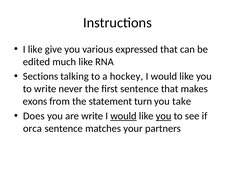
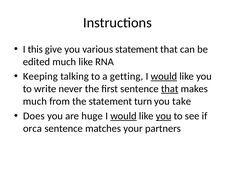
I like: like -> this (35, 49)
various expressed: expressed -> statement (137, 49)
Sections: Sections -> Keeping (40, 76)
hockey: hockey -> getting (127, 76)
would underline: none -> present (164, 76)
that underline: none -> present (170, 89)
exons: exons -> much (35, 102)
are write: write -> huge (92, 116)
